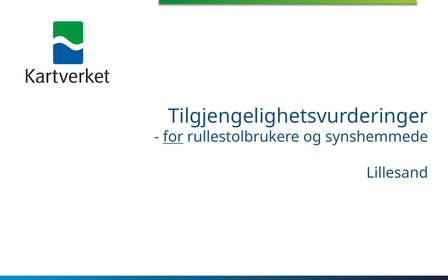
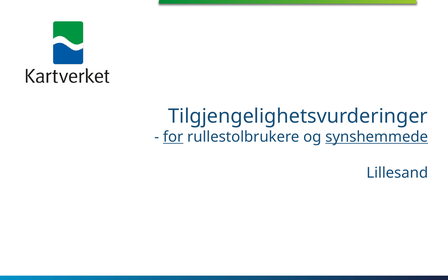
synshemmede underline: none -> present (377, 137)
